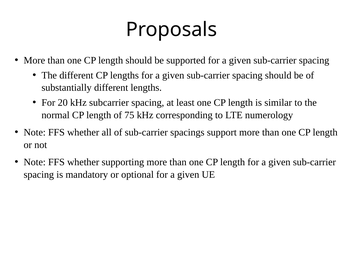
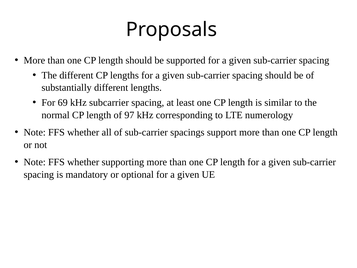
20: 20 -> 69 (63, 102)
75: 75 -> 97 (129, 115)
